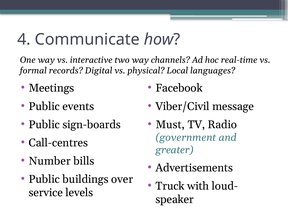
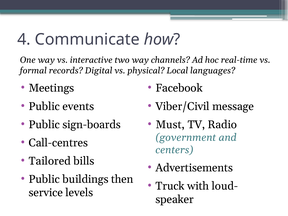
greater: greater -> centers (174, 150)
Number: Number -> Tailored (50, 161)
over: over -> then (122, 179)
